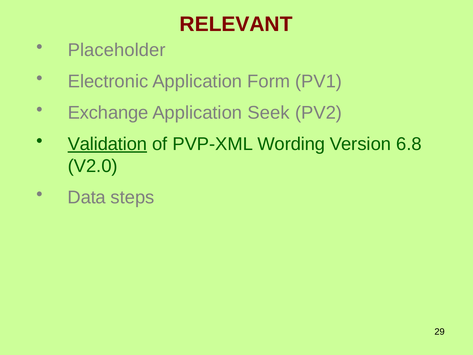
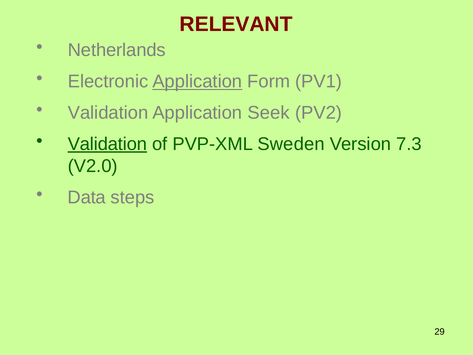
Placeholder: Placeholder -> Netherlands (117, 50)
Application underline: none -> present (197, 81)
Exchange: Exchange -> Validation (108, 113)
Wording: Wording -> Sweden (291, 144)
6.8: 6.8 -> 7.3 (409, 144)
